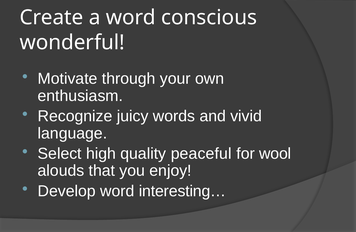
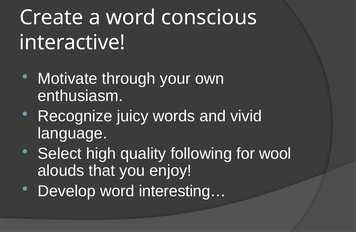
wonderful: wonderful -> interactive (72, 42)
peaceful: peaceful -> following (201, 153)
